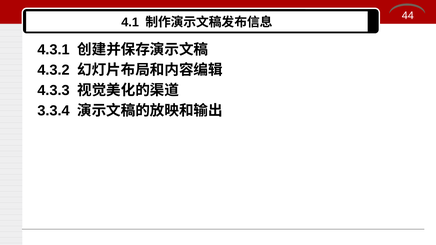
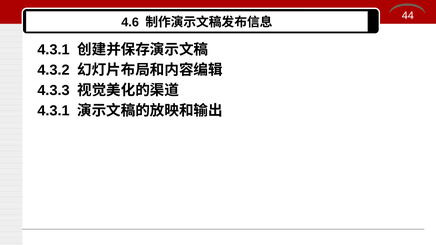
4.1: 4.1 -> 4.6 (130, 22)
3.3.4: 3.3.4 -> 4.3.1 (53, 111)
